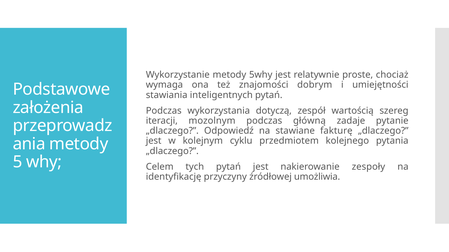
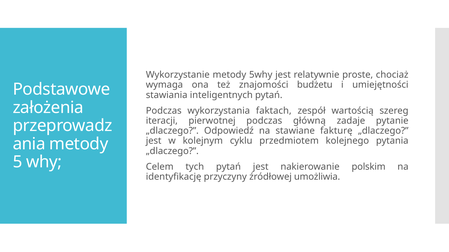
dobrym: dobrym -> budżetu (315, 85)
dotyczą: dotyczą -> faktach (274, 111)
mozolnym: mozolnym -> pierwotnej (212, 121)
zespoły: zespoły -> polskim (369, 167)
